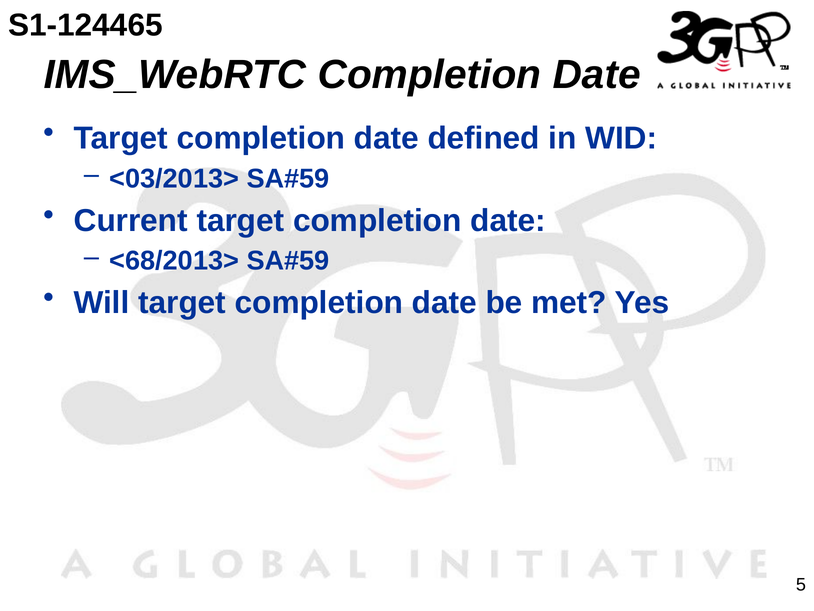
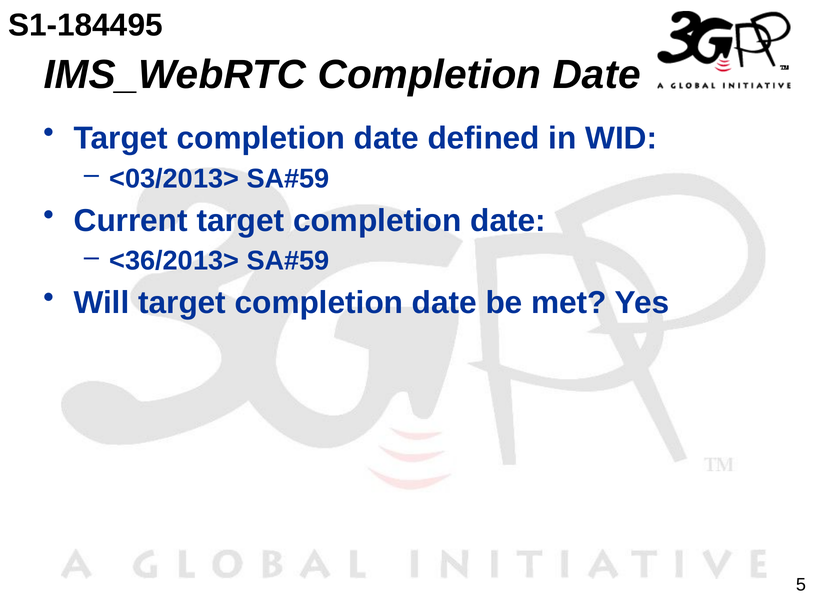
S1-124465: S1-124465 -> S1-184495 (85, 25)
<68/2013>: <68/2013> -> <36/2013> (174, 261)
